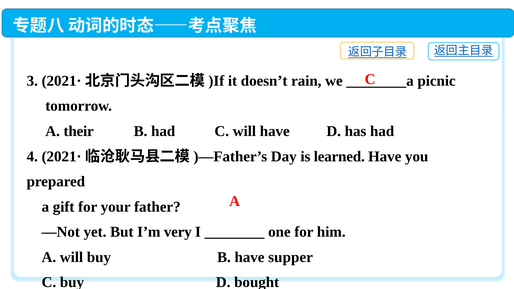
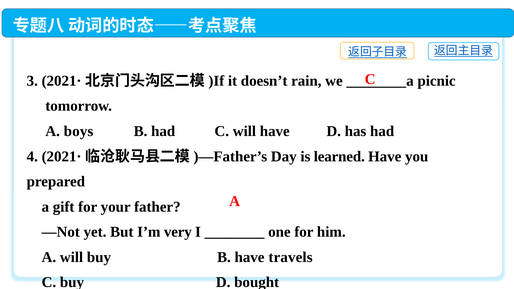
their: their -> boys (79, 131)
supper: supper -> travels (291, 257)
